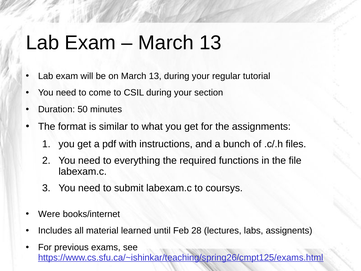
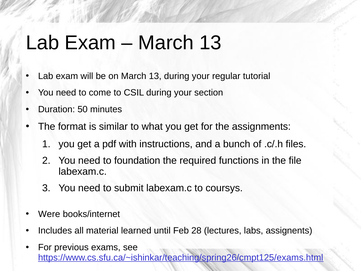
everything: everything -> foundation (137, 160)
